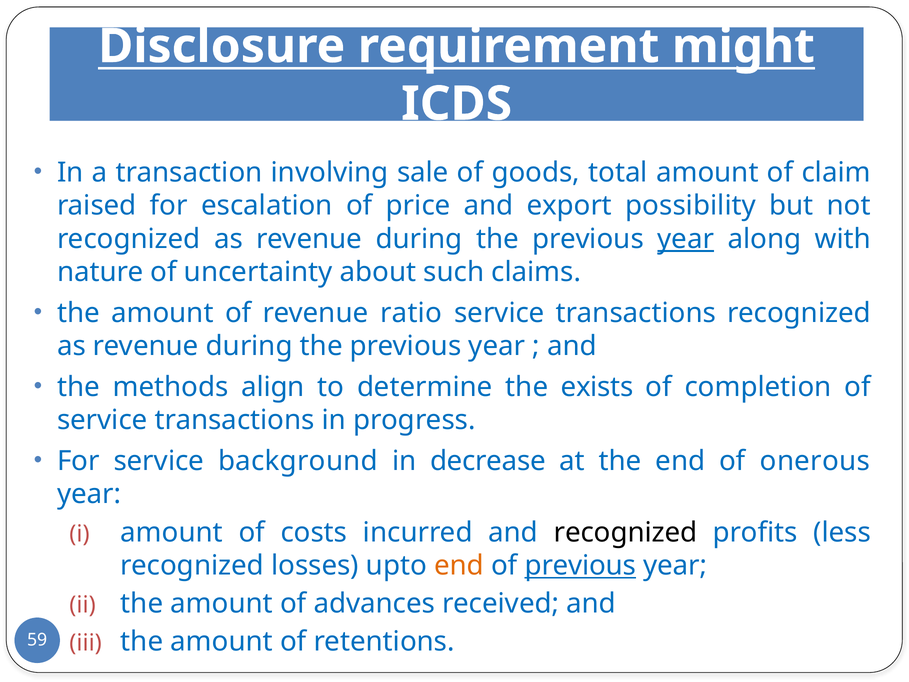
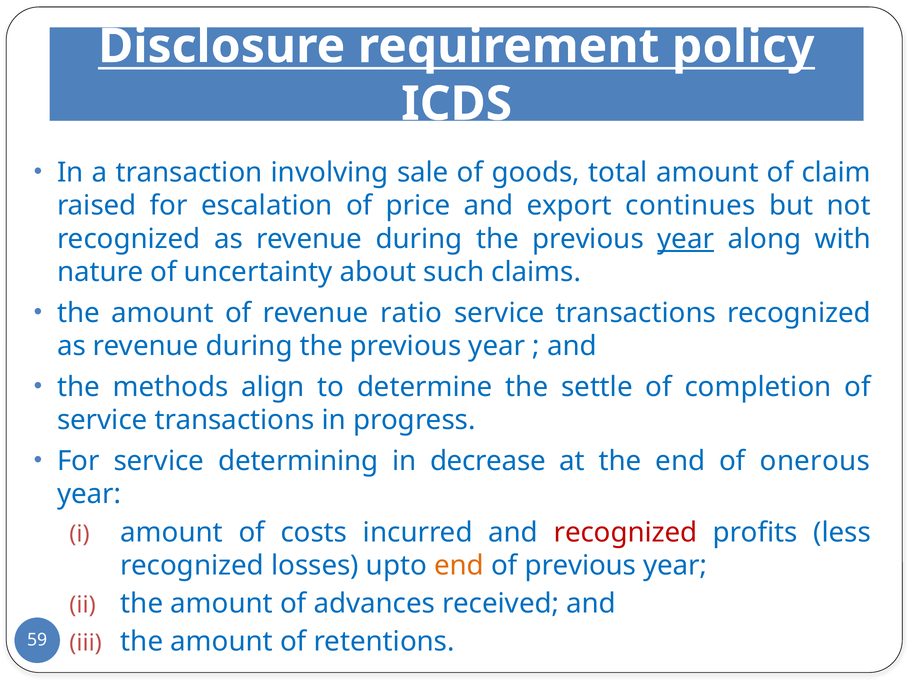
might: might -> policy (743, 46)
possibility: possibility -> continues (690, 206)
exists: exists -> settle (597, 387)
background: background -> determining (298, 461)
recognized colour: black -> red (626, 532)
previous underline: present -> none (580, 565)
